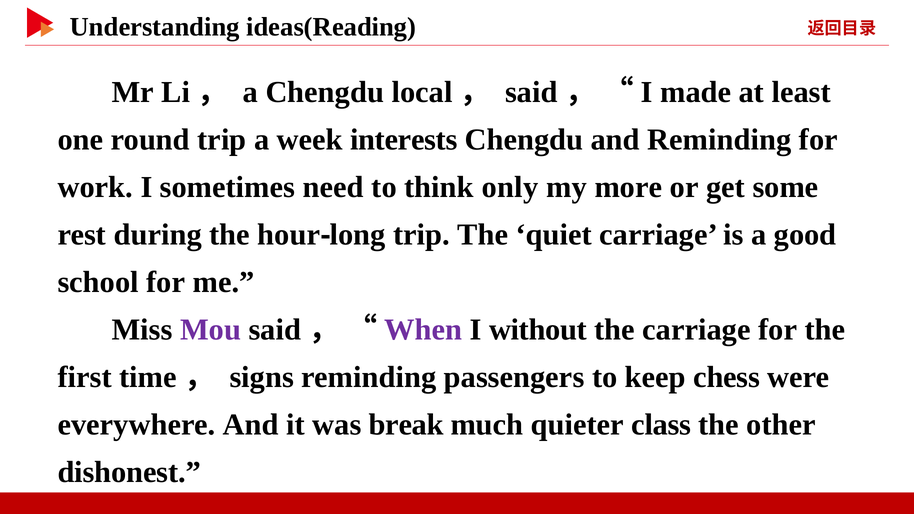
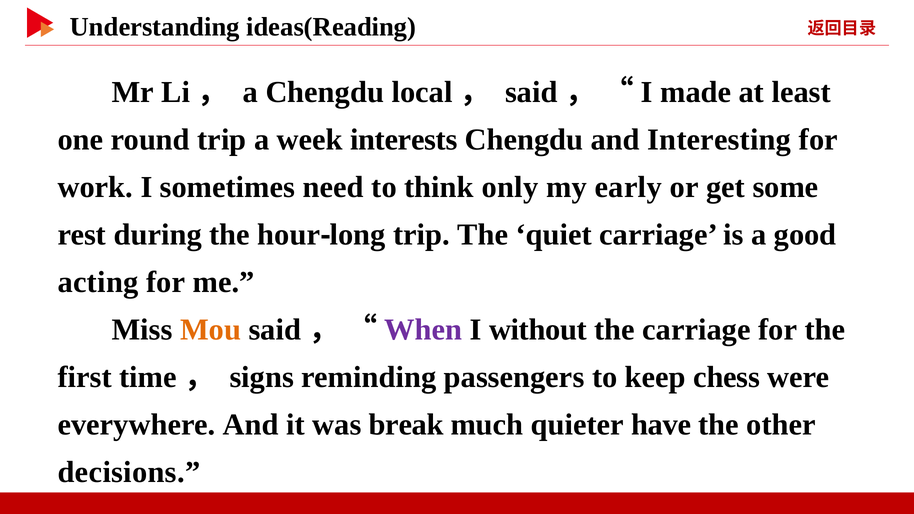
and Reminding: Reminding -> Interesting (719, 140)
more: more -> early (628, 187)
school: school -> acting (98, 282)
Mou colour: purple -> orange (211, 330)
class: class -> have (661, 425)
dishonest: dishonest -> decisions (129, 473)
